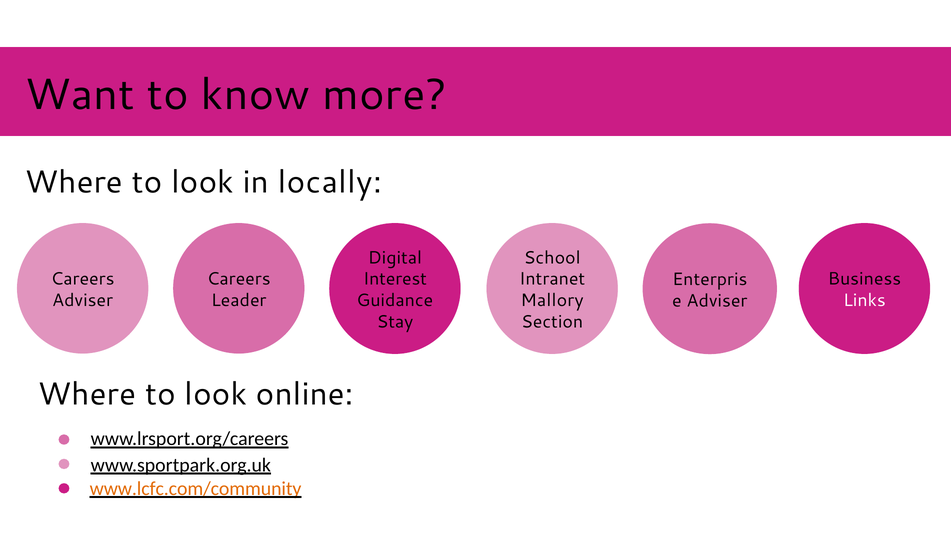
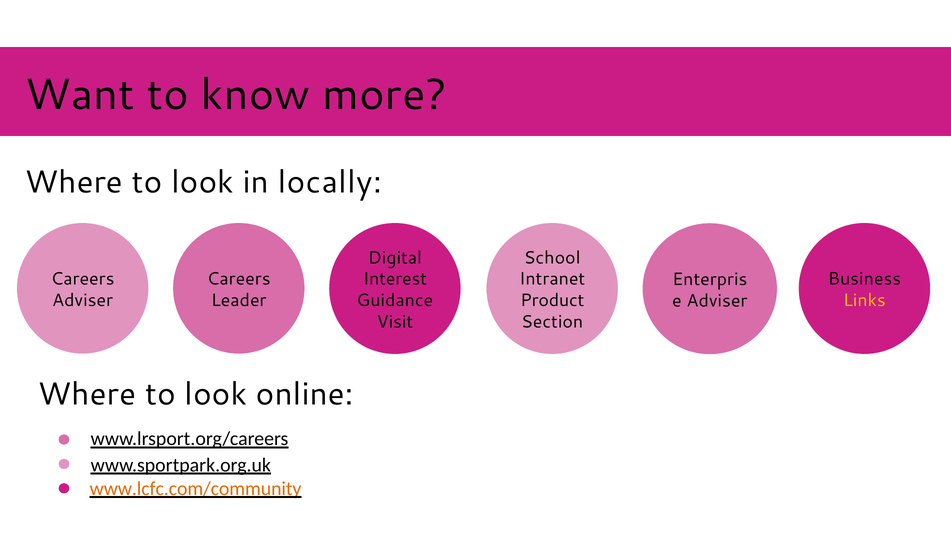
Mallory: Mallory -> Product (552, 300)
Links colour: white -> yellow (864, 300)
Stay: Stay -> Visit (395, 322)
